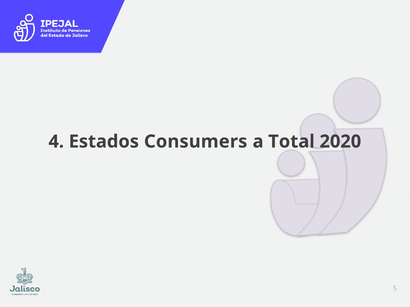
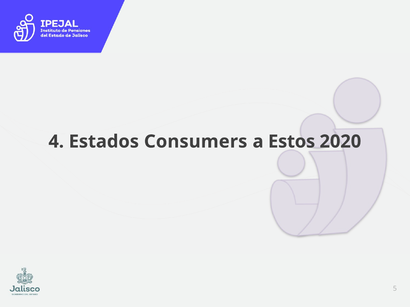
Total: Total -> Estos (292, 142)
